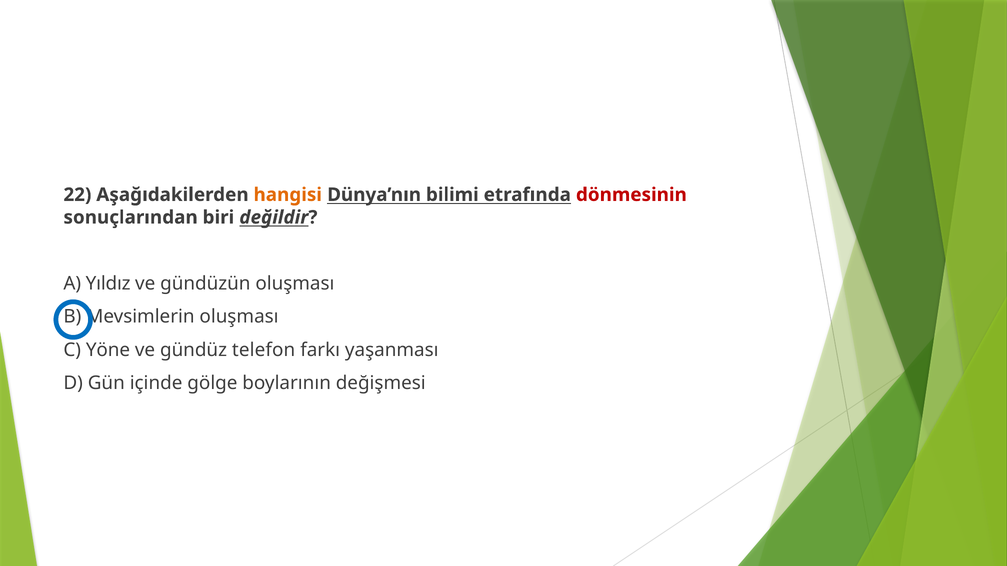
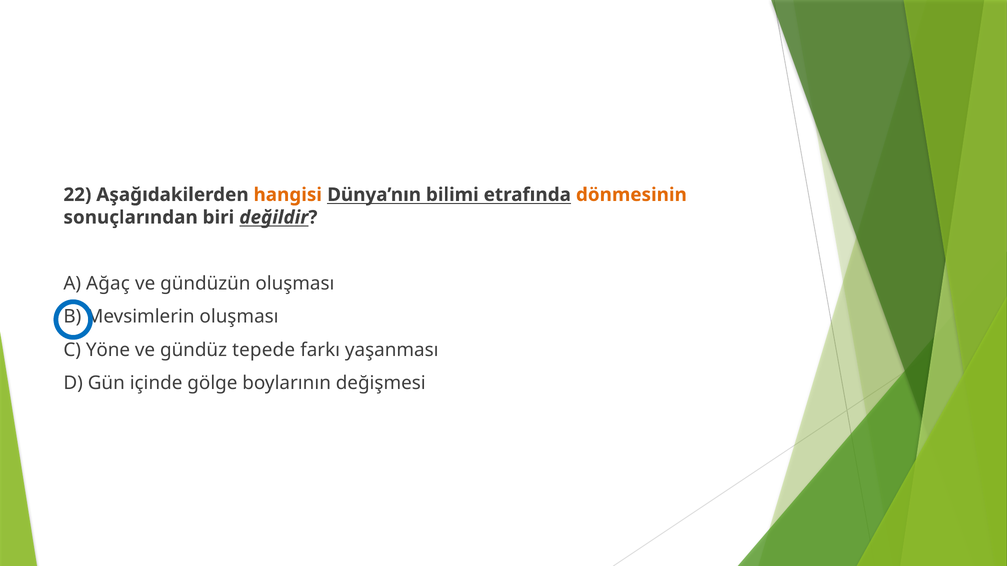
dönmesinin colour: red -> orange (631, 195)
Yıldız: Yıldız -> Ağaç (108, 284)
telefon: telefon -> tepede (264, 350)
